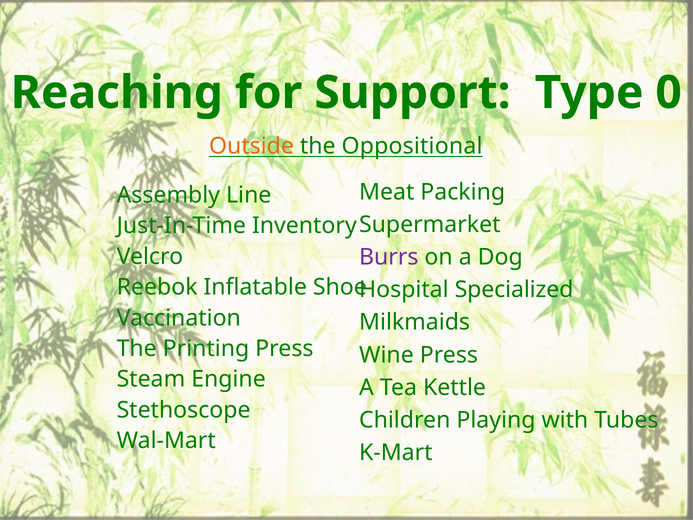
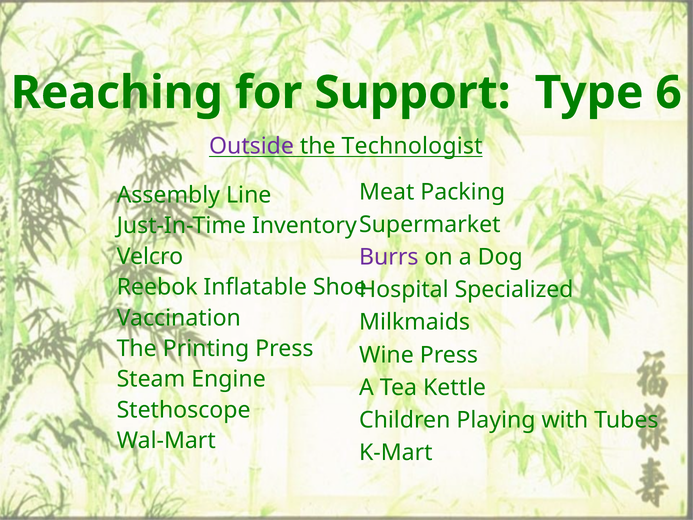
0: 0 -> 6 (669, 93)
Outside colour: orange -> purple (252, 146)
Oppositional: Oppositional -> Technologist (412, 146)
